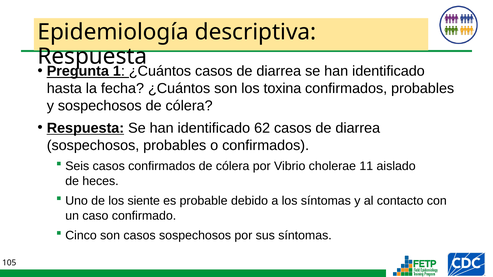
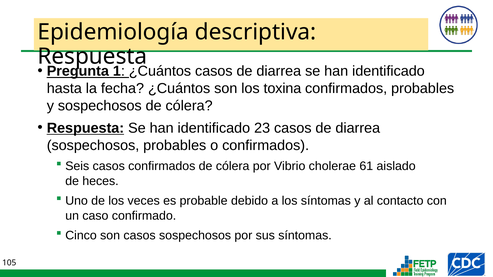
62: 62 -> 23 (262, 128)
11: 11 -> 61 (366, 166)
siente: siente -> veces (144, 201)
